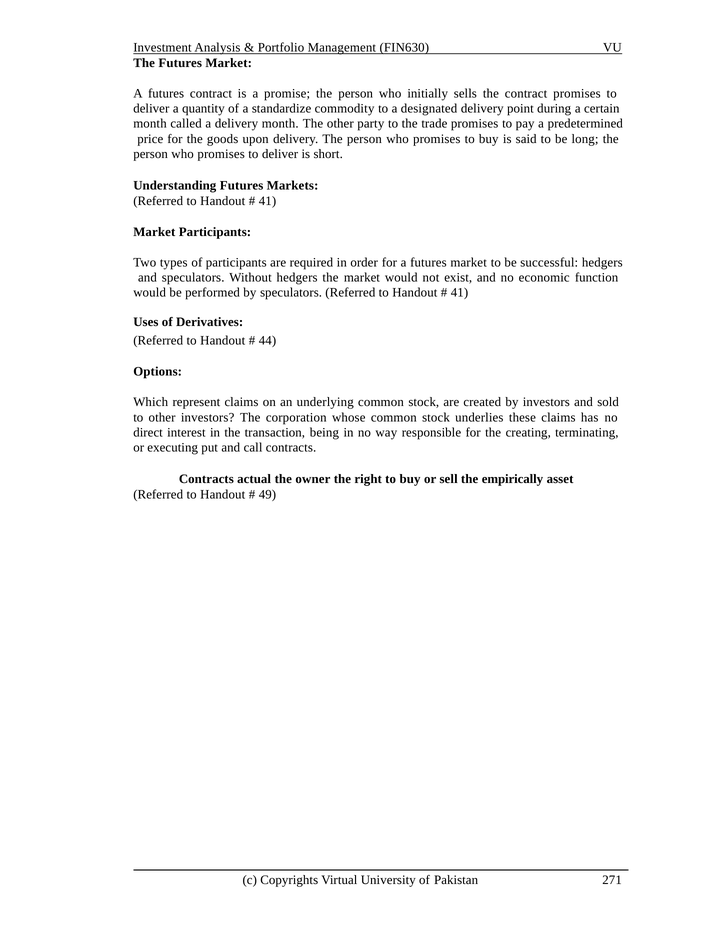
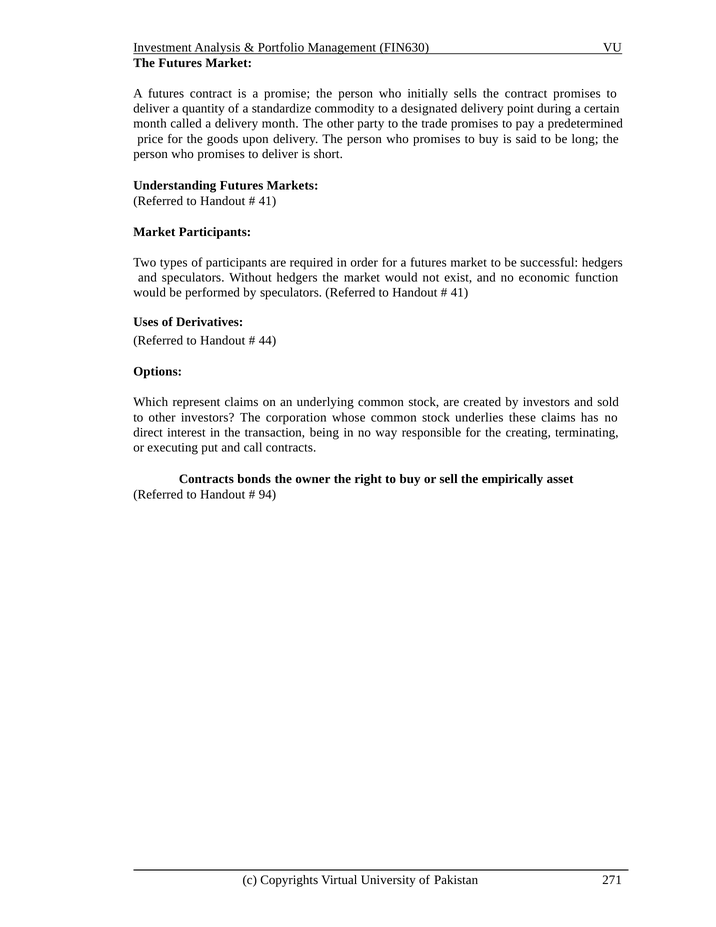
actual: actual -> bonds (254, 479)
49: 49 -> 94 (267, 494)
